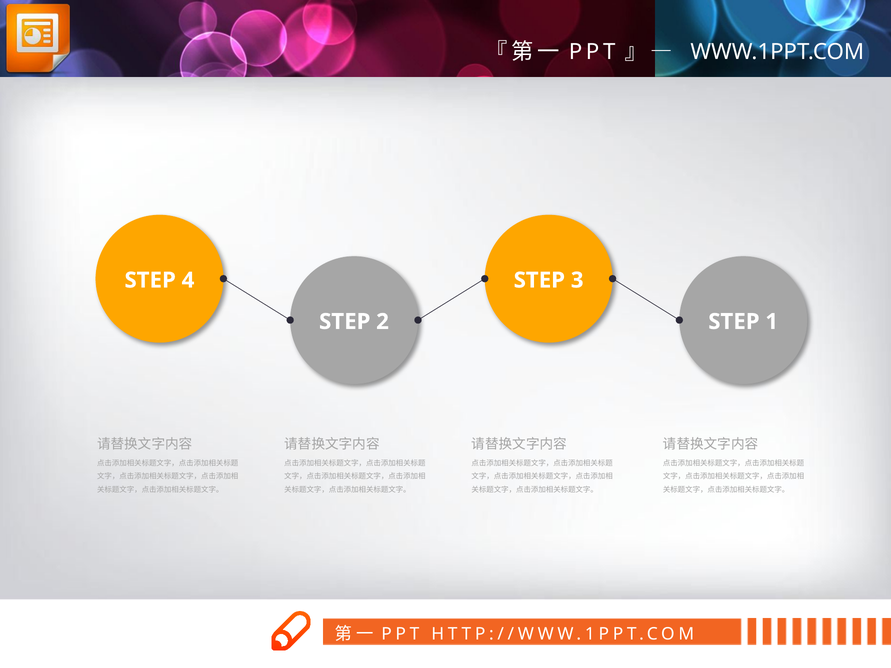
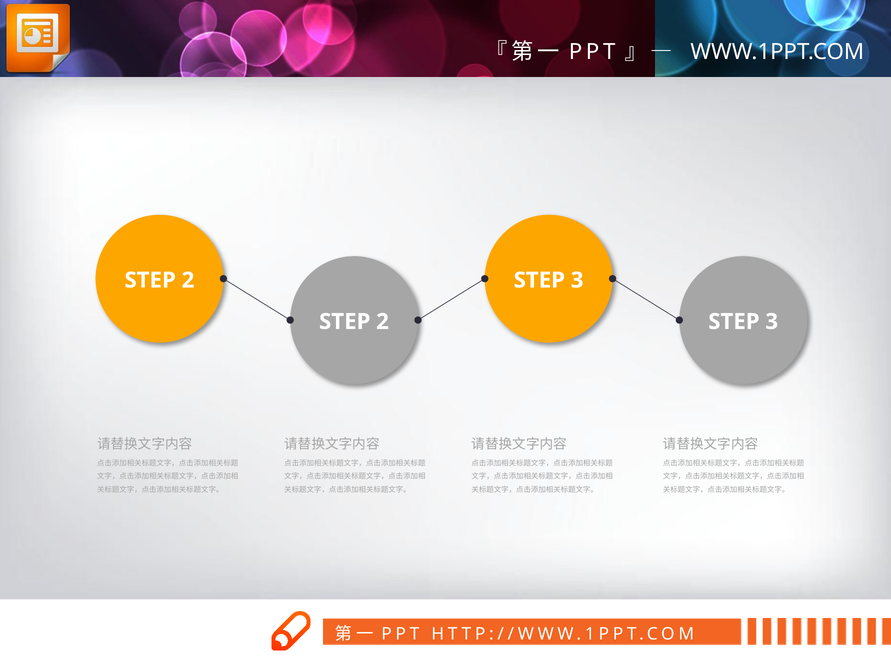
4: 4 -> 2 (188, 280)
1: 1 -> 3 (772, 322)
